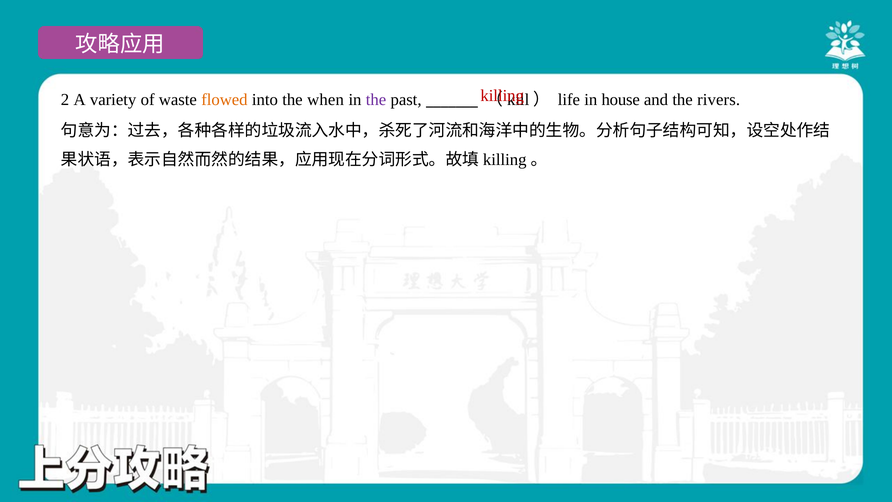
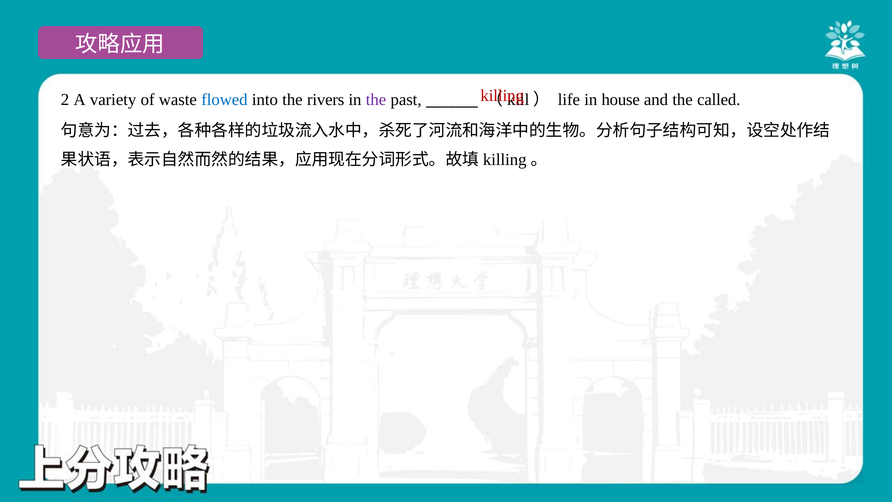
flowed colour: orange -> blue (224, 100)
when: when -> rivers (326, 100)
rivers: rivers -> called (719, 100)
